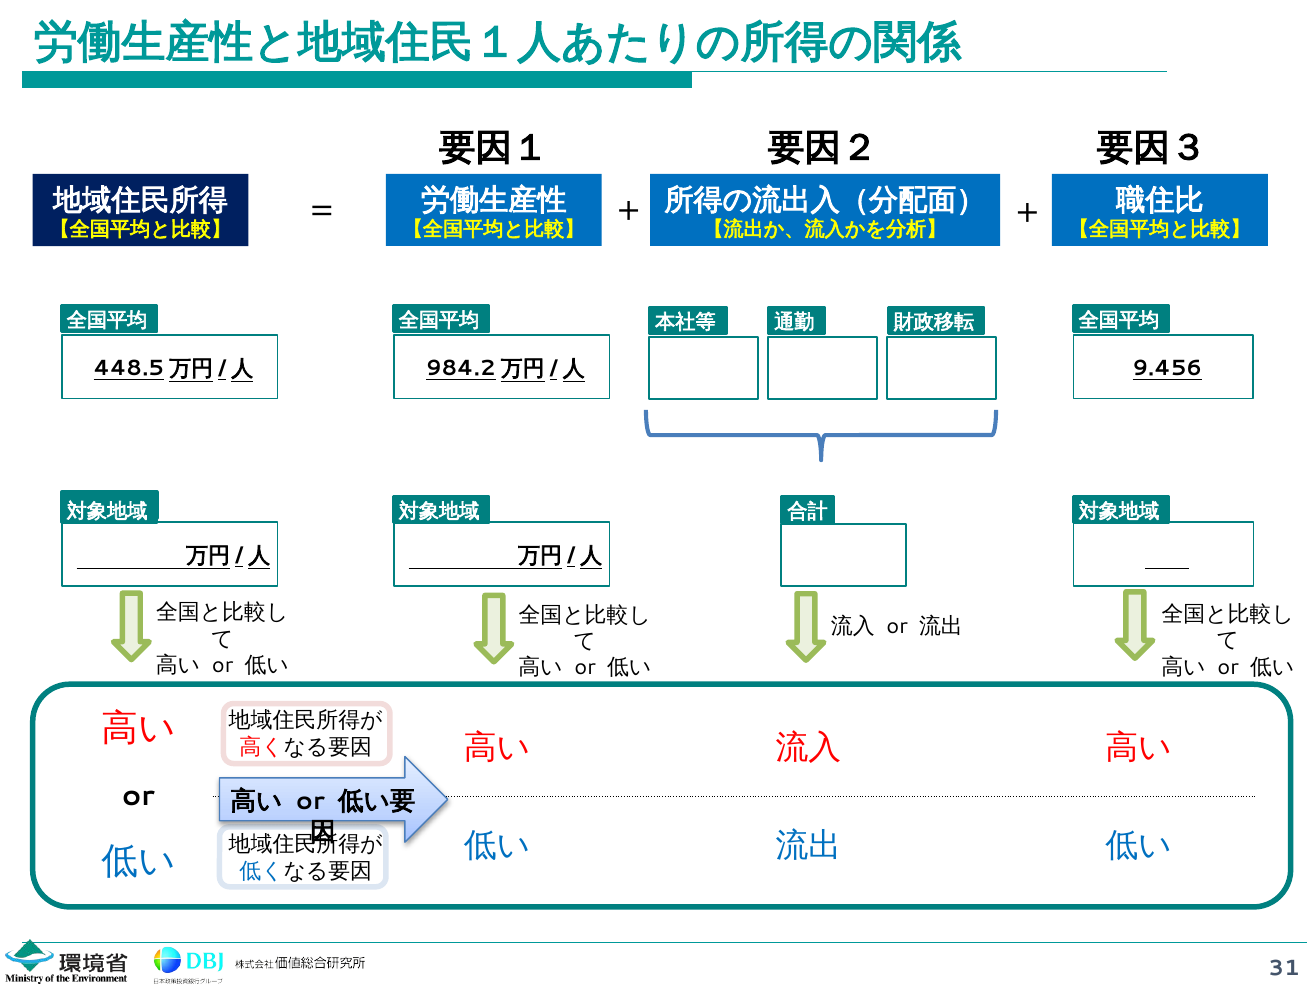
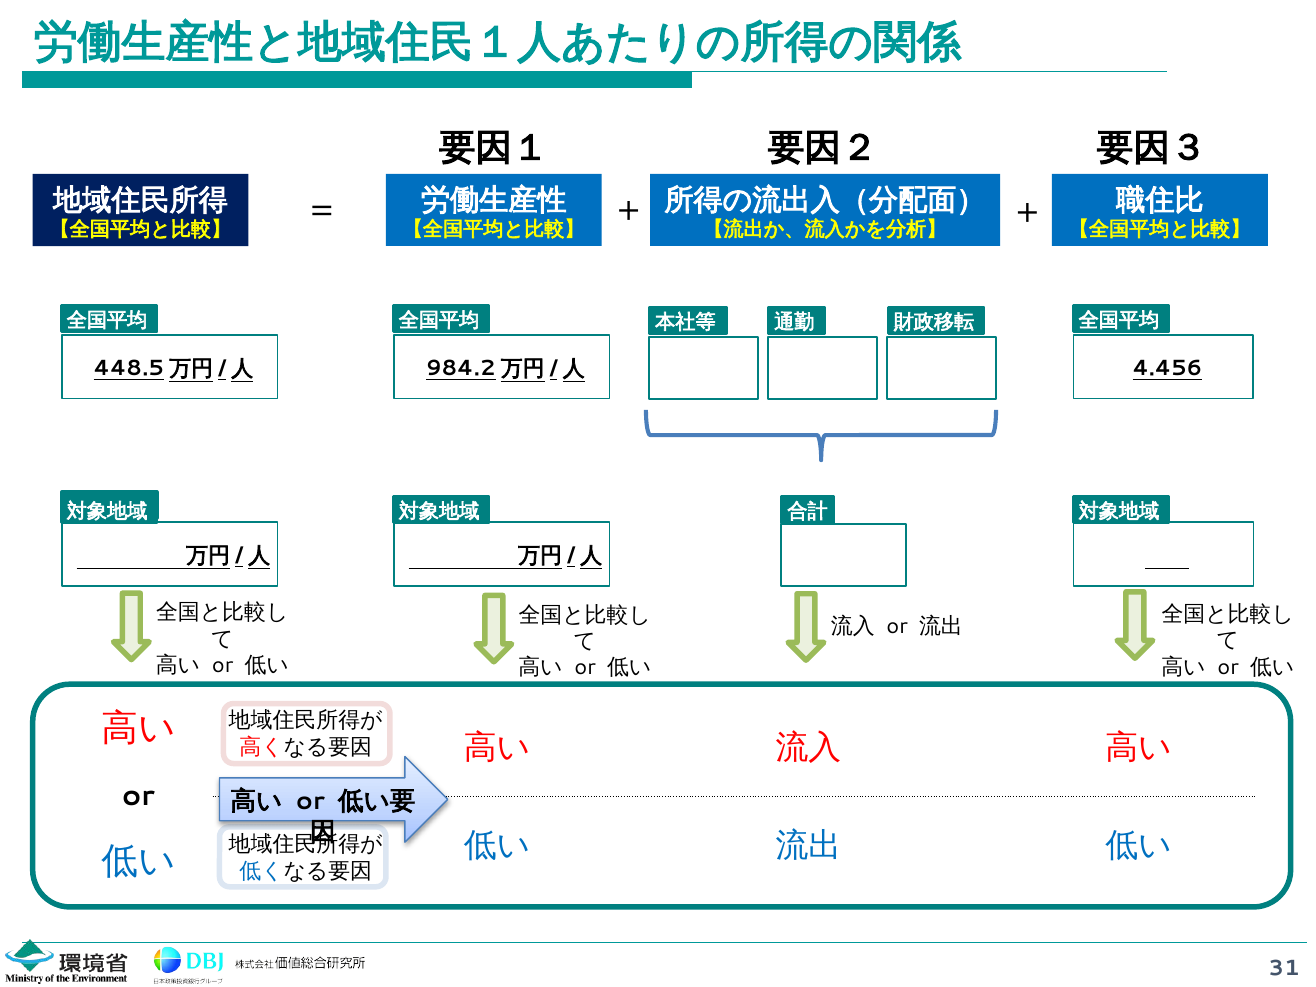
9.456: 9.456 -> 4.456 (1167, 368)
